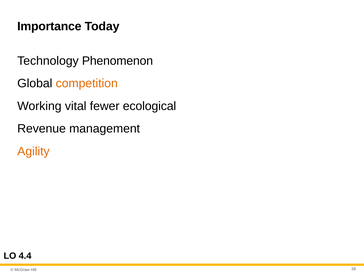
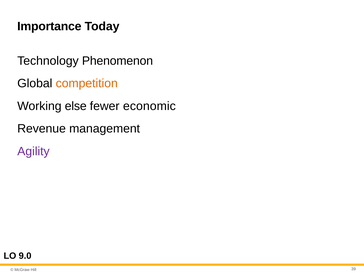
vital: vital -> else (76, 106)
ecological: ecological -> economic (149, 106)
Agility colour: orange -> purple (33, 151)
4.4: 4.4 -> 9.0 (25, 256)
